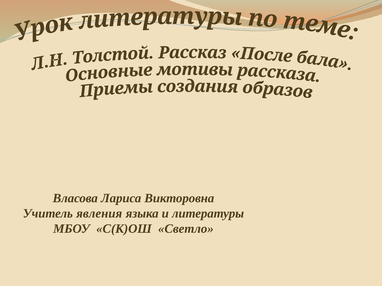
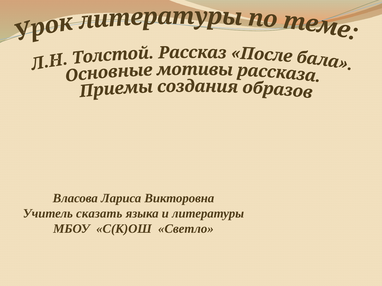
явления: явления -> сказать (99, 214)
